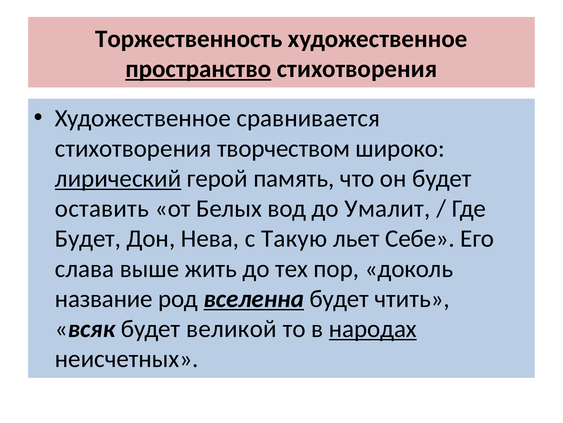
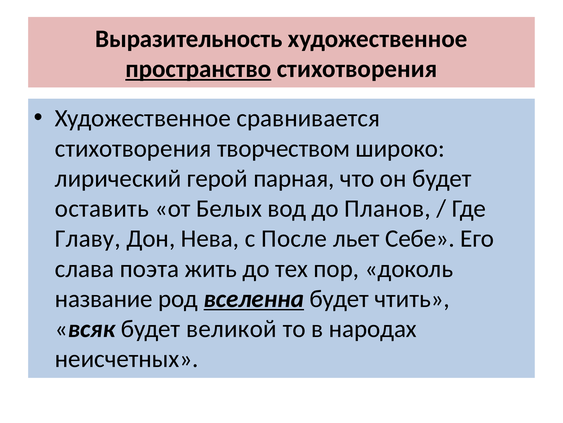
Торжественность: Торжественность -> Выразительность (189, 39)
лирический underline: present -> none (118, 178)
память: память -> парная (294, 178)
Умалит: Умалит -> Планов (387, 208)
Будет: Будет -> Главу (88, 238)
Такую: Такую -> После (294, 238)
выше: выше -> поэта (149, 268)
народах underline: present -> none (373, 328)
